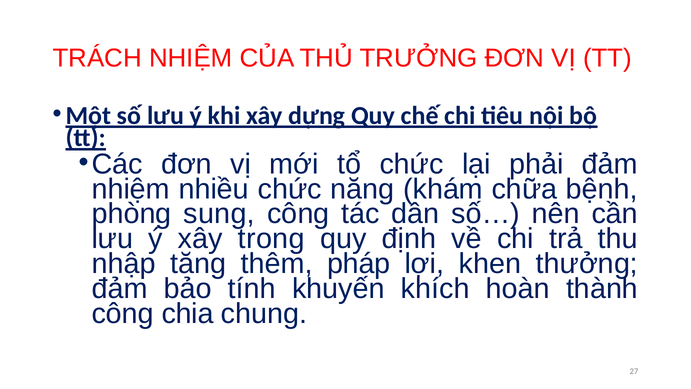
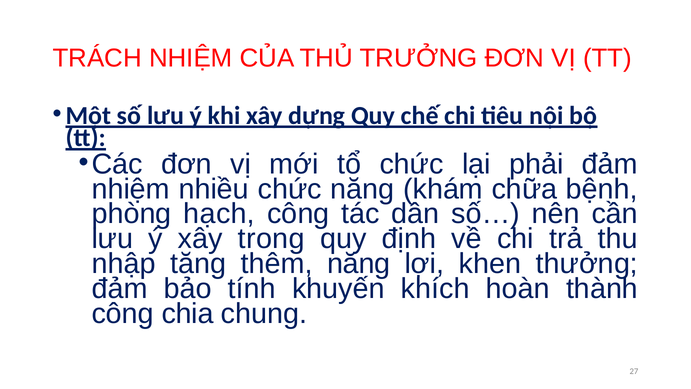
sung: sung -> hạch (219, 214)
thêm pháp: pháp -> năng (359, 264)
